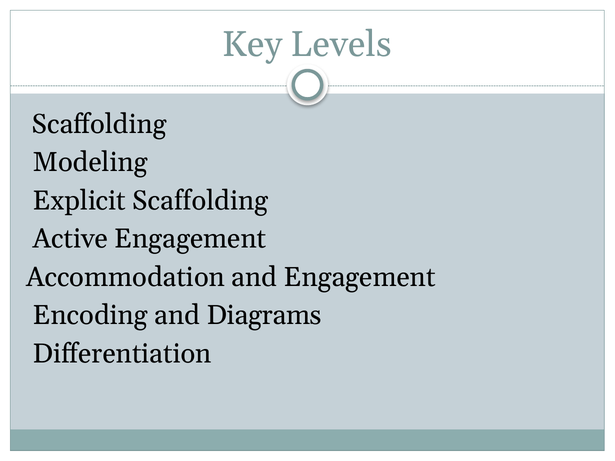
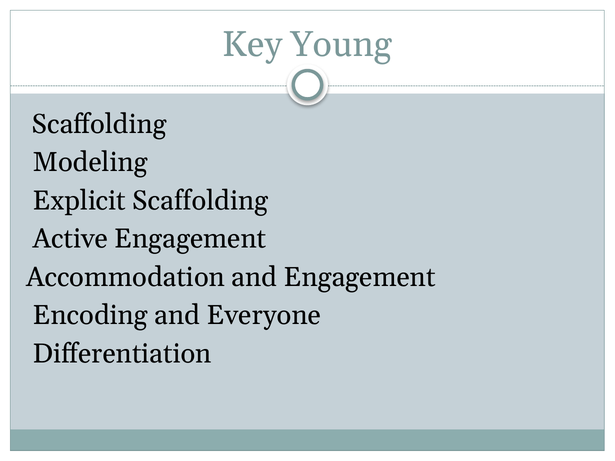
Levels: Levels -> Young (342, 44)
Diagrams: Diagrams -> Everyone (264, 316)
